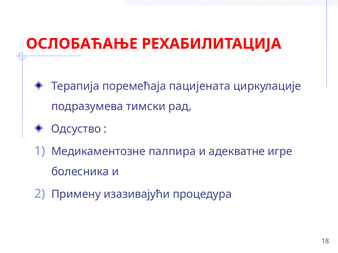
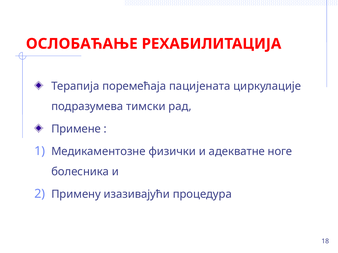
Одсуство: Одсуство -> Примене (76, 129)
палпира: палпира -> физички (172, 152)
игре: игре -> ноге (280, 152)
